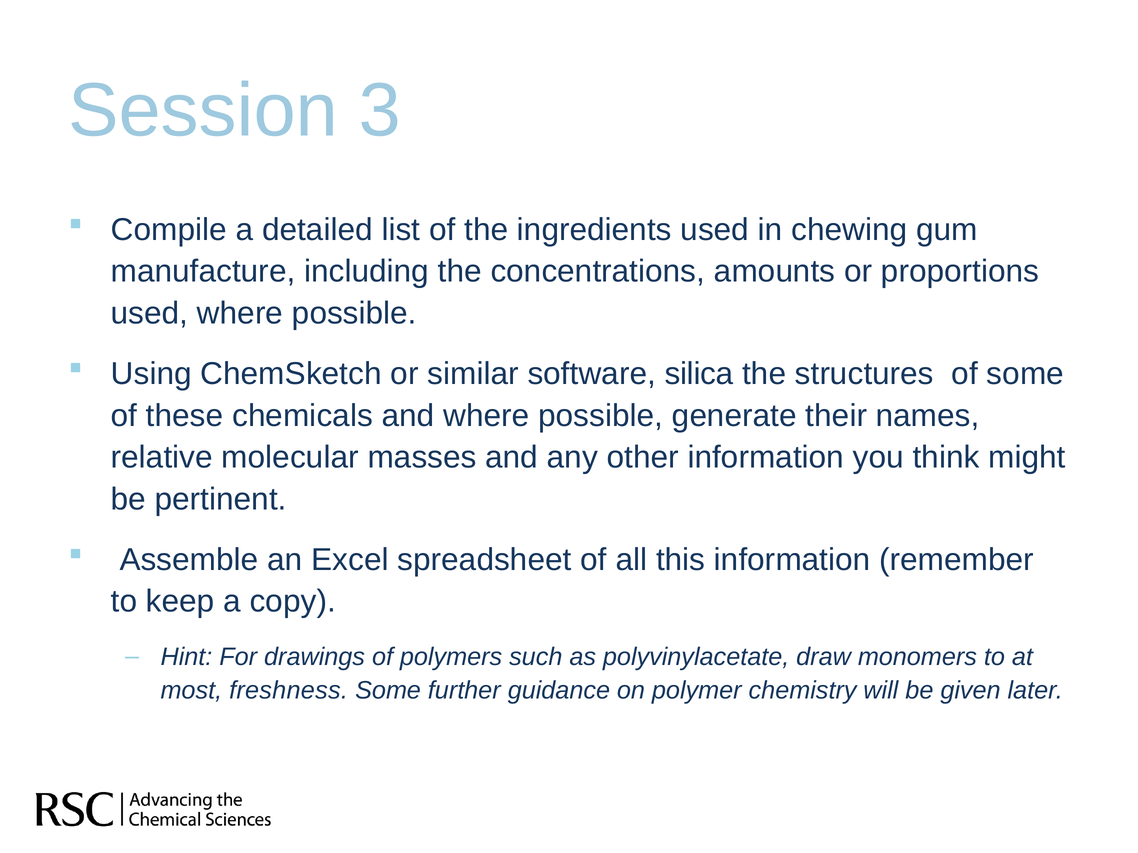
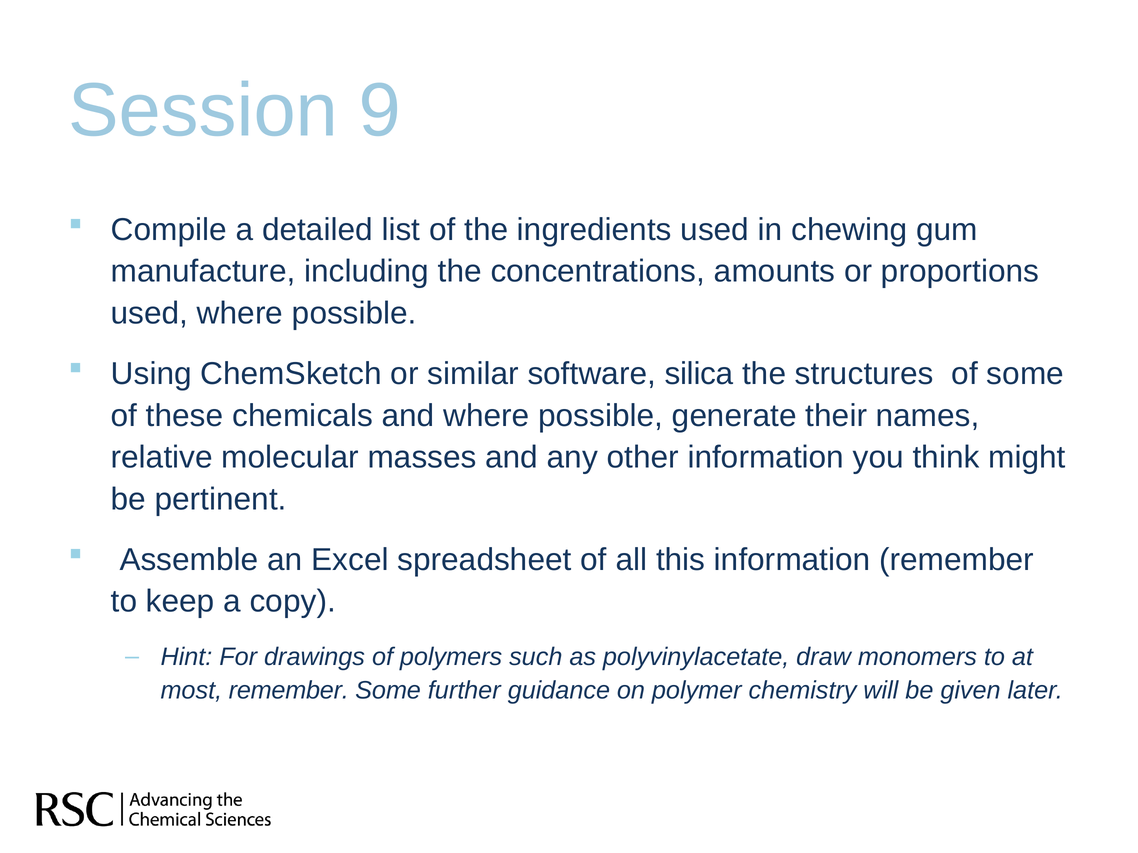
3: 3 -> 9 (380, 111)
most freshness: freshness -> remember (289, 691)
